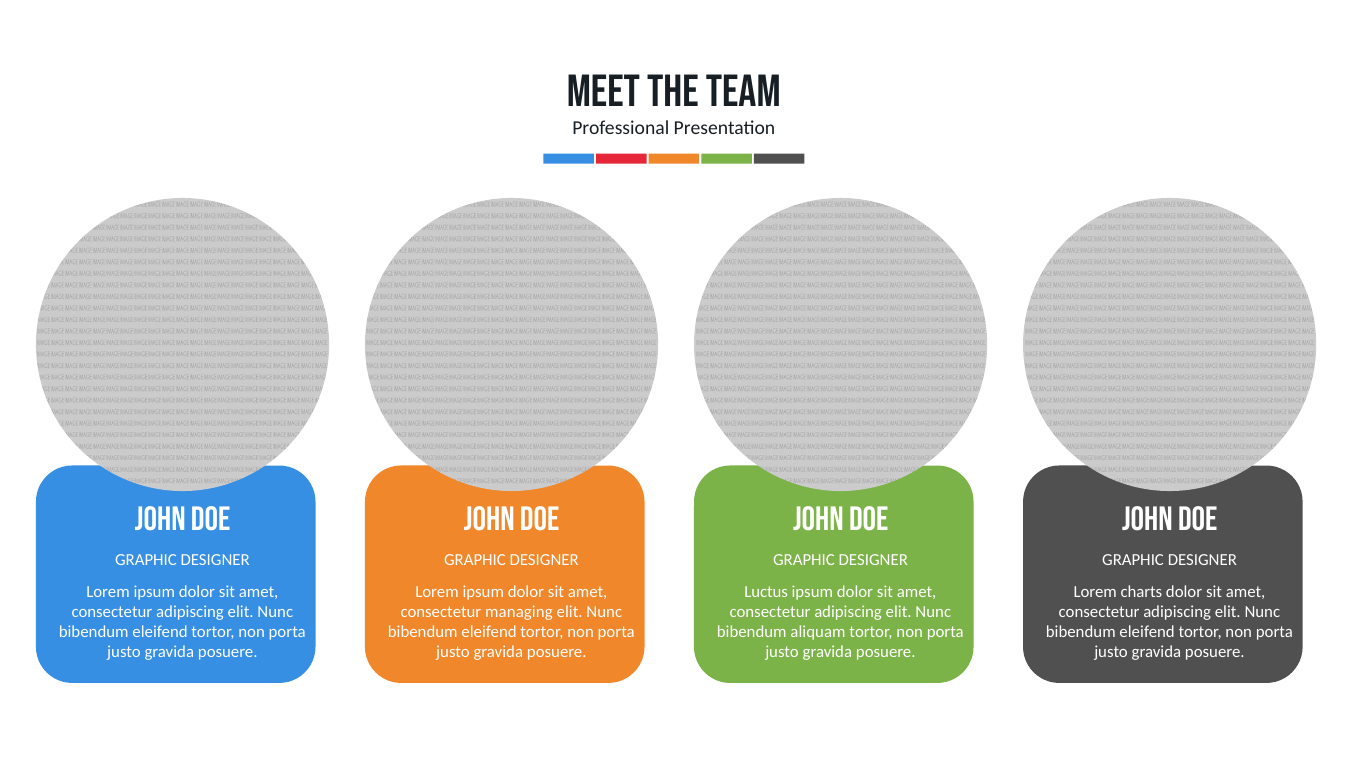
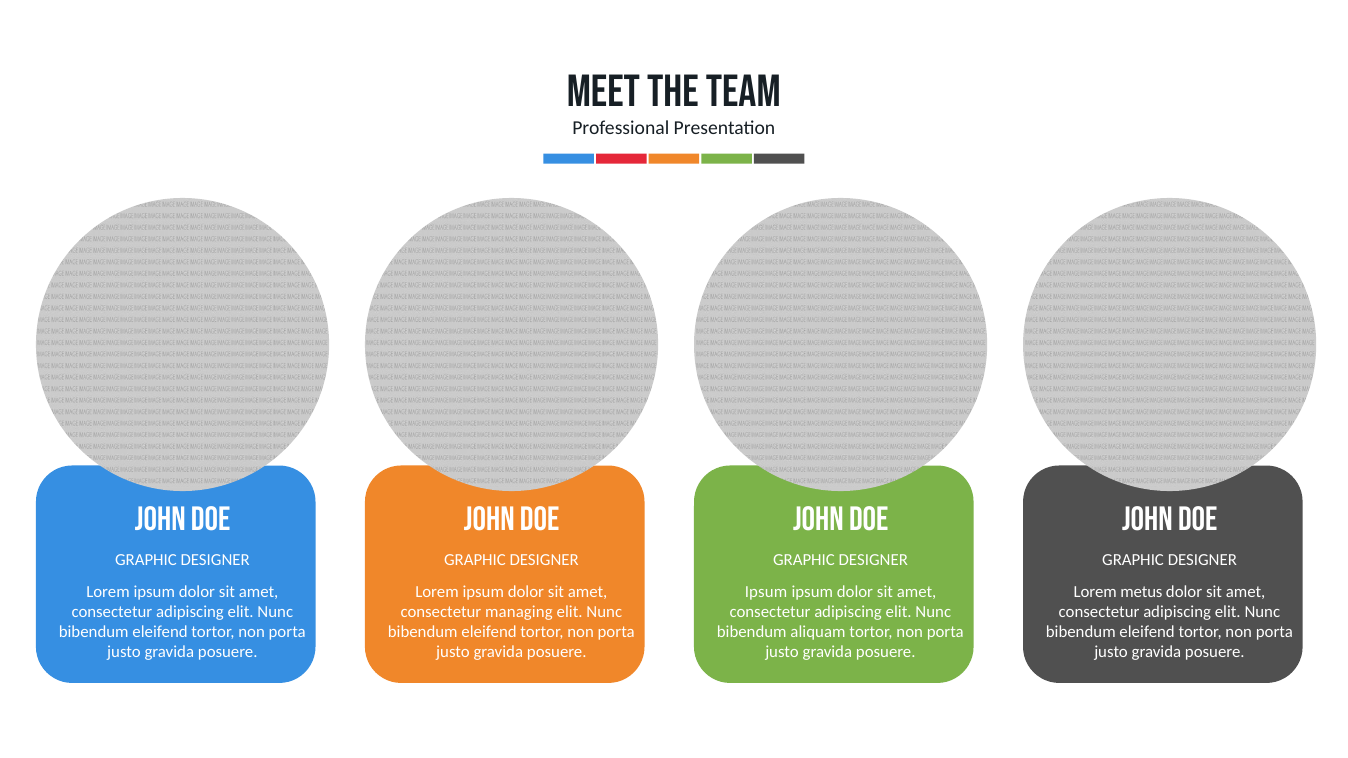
Luctus: Luctus -> Ipsum (766, 592)
charts: charts -> metus (1141, 592)
